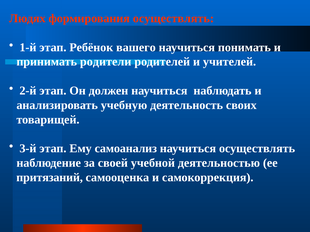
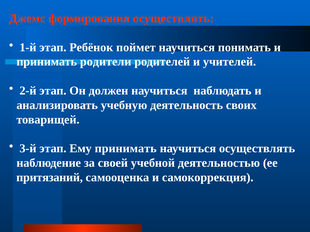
Людях: Людях -> Джемс (27, 18)
вашего: вашего -> поймет (136, 47)
Ему самоанализ: самоанализ -> принимать (126, 149)
